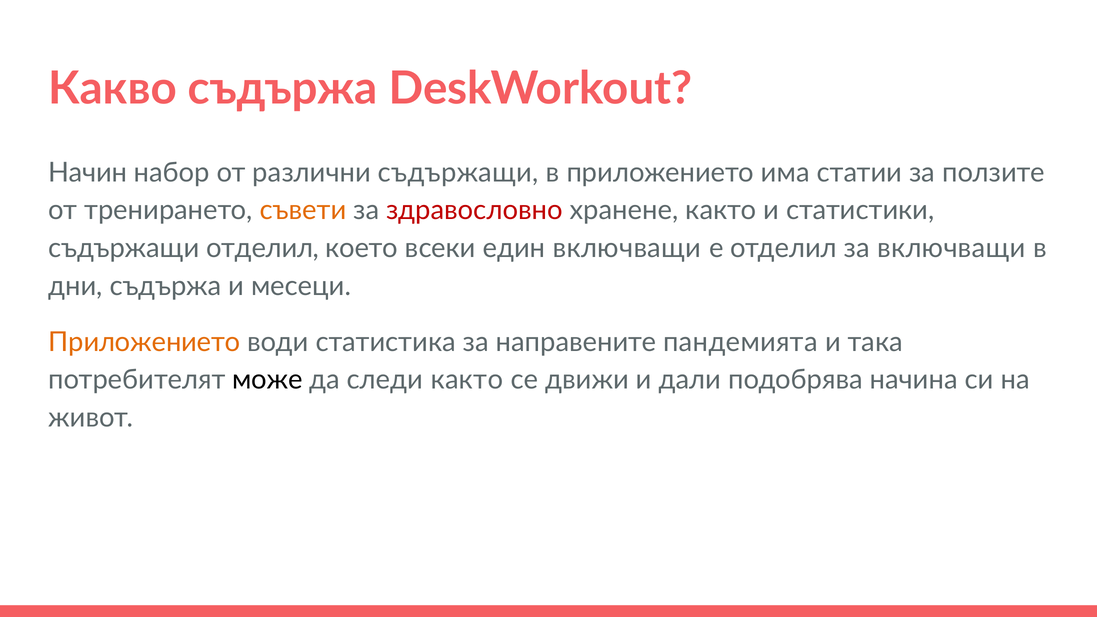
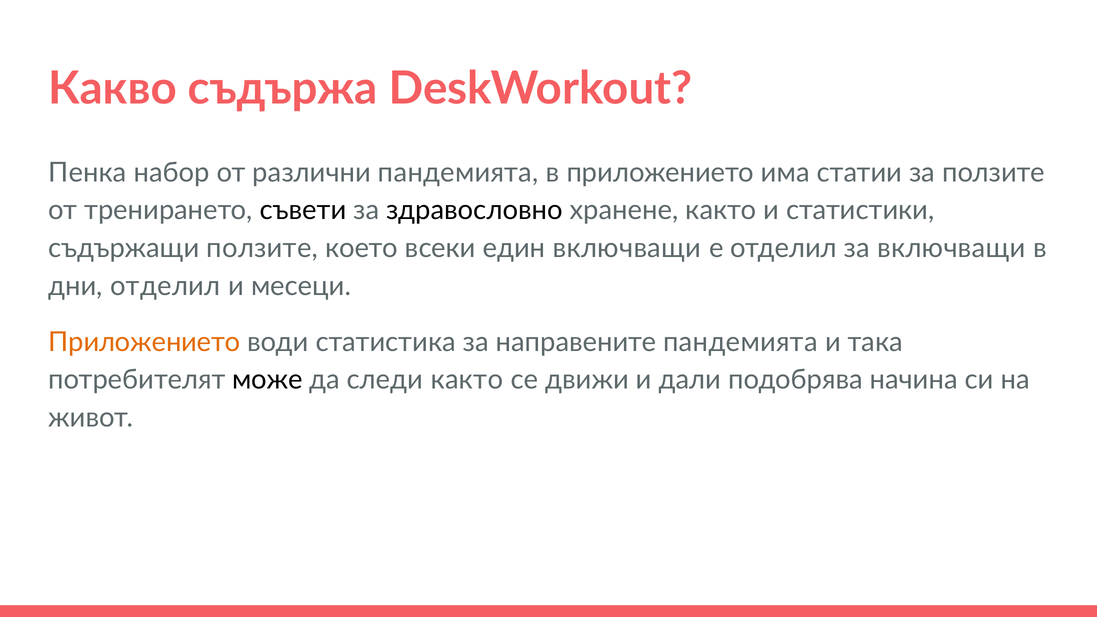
Начин: Начин -> Пенка (87, 173)
различни съдържащи: съдържащи -> пандемията (458, 173)
съвети colour: orange -> black (303, 210)
здравословно colour: red -> black (474, 210)
съдържащи отделил: отделил -> ползите (262, 248)
дни съдържа: съдържа -> отделил (165, 286)
